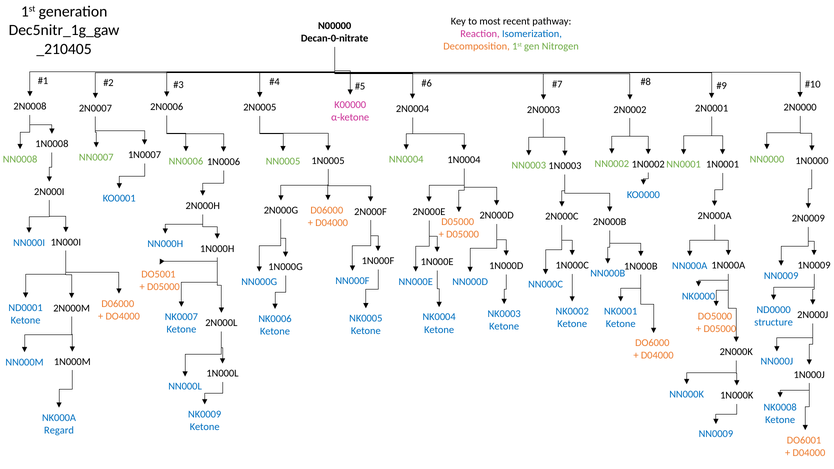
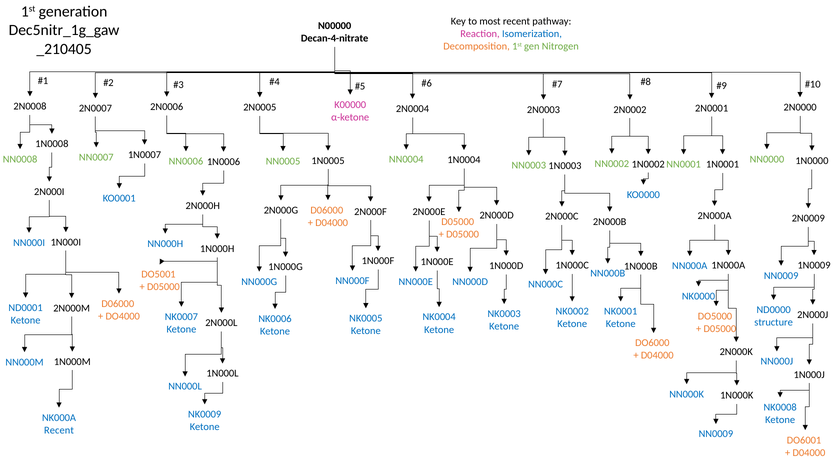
Decan-0-nitrate: Decan-0-nitrate -> Decan-4-nitrate (335, 38)
Regard: Regard -> Recent (59, 430)
